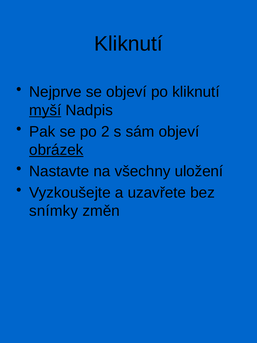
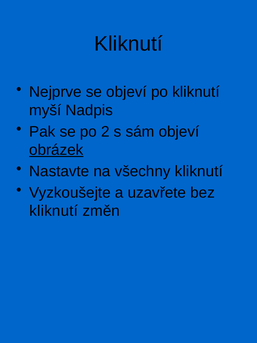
myší underline: present -> none (45, 110)
všechny uložení: uložení -> kliknutí (199, 171)
snímky: snímky -> kliknutí (54, 211)
